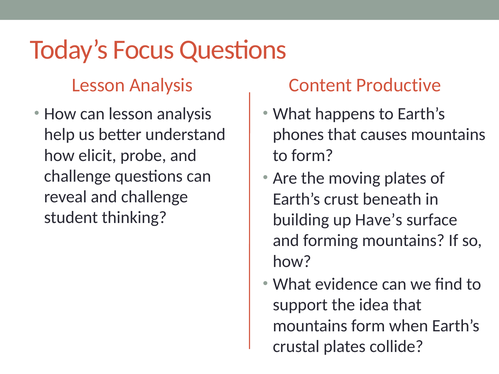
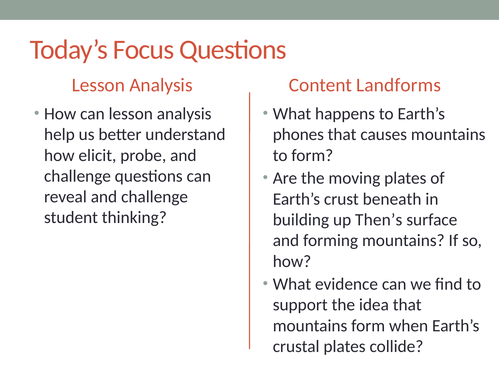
Productive: Productive -> Landforms (399, 85)
Have’s: Have’s -> Then’s (379, 220)
